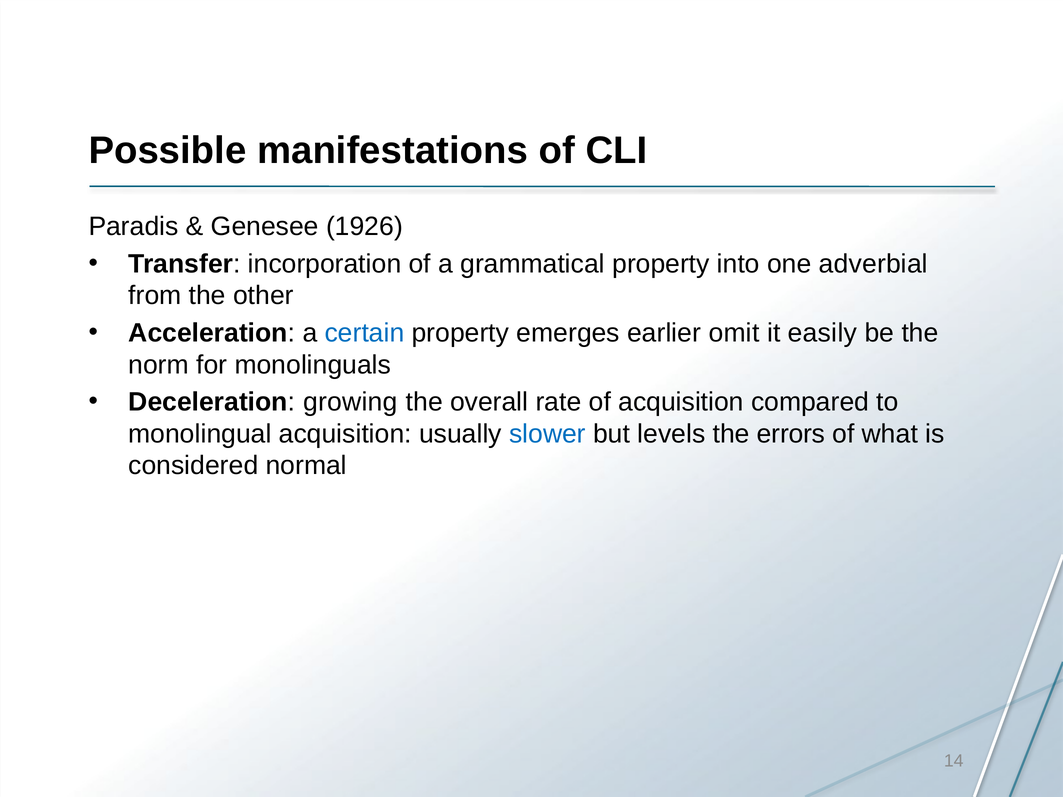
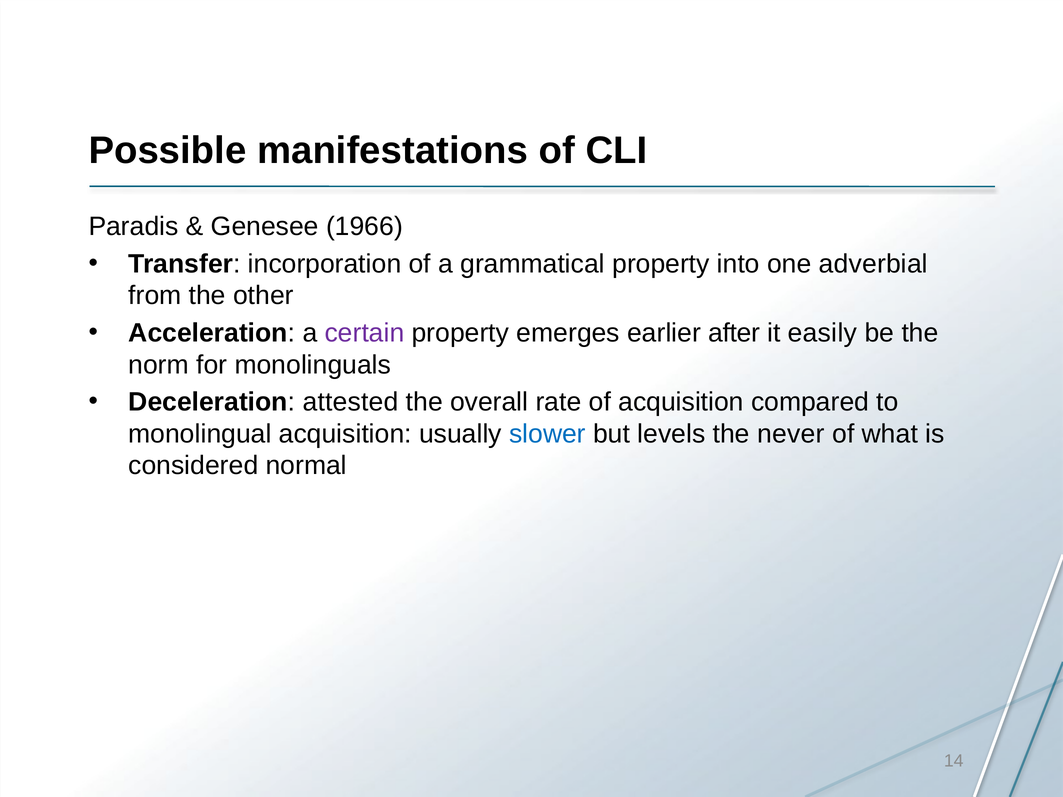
1926: 1926 -> 1966 (364, 227)
certain colour: blue -> purple (365, 333)
omit: omit -> after (734, 333)
growing: growing -> attested (350, 402)
errors: errors -> never (791, 434)
